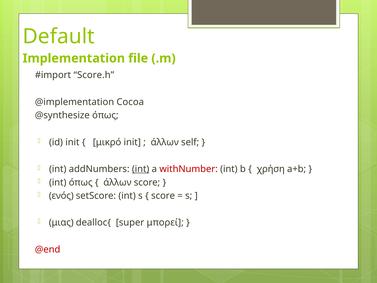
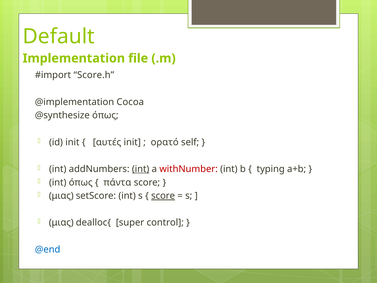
μικρό: μικρό -> αυτές (107, 142)
άλλων: άλλων -> ορατό (165, 142)
χρήση: χρήση -> typing (271, 169)
άλλων: άλλων -> πάντα (117, 182)
ενός: ενός -> μιας (61, 196)
score underline: none -> present (163, 196)
μπορεί: μπορεί -> control (165, 222)
@end colour: red -> blue (48, 249)
